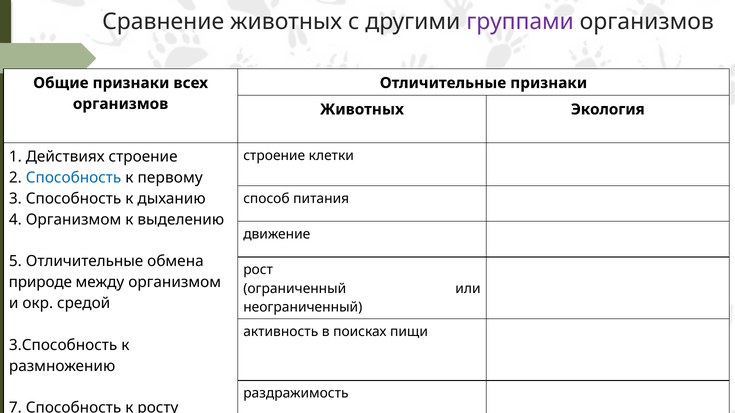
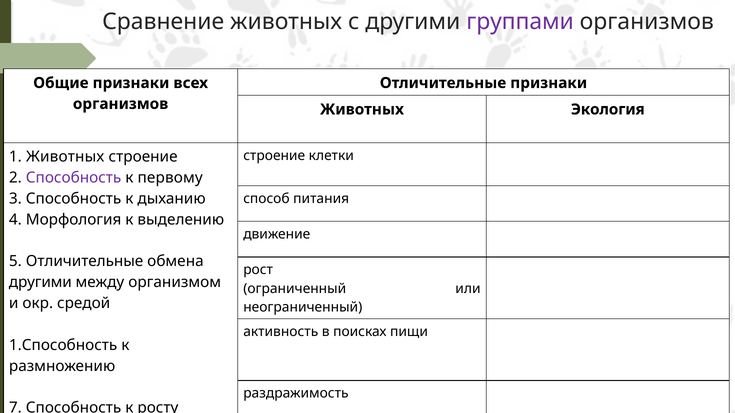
1 Действиях: Действиях -> Животных (65, 157)
Способность colour: blue -> purple (74, 178)
4 Организмом: Организмом -> Морфология (74, 220)
природе: природе -> другими (40, 283)
3.Способность: 3.Способность -> 1.Способность (63, 345)
